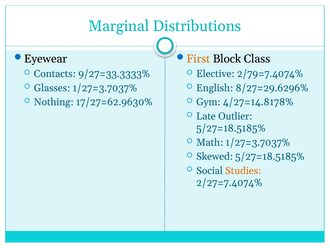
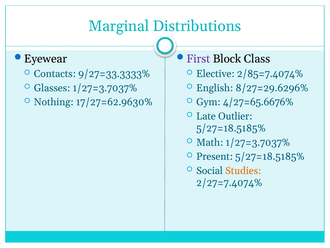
First colour: orange -> purple (198, 59)
2/79=7.4074%: 2/79=7.4074% -> 2/85=7.4074% (270, 74)
4/27=14.8178%: 4/27=14.8178% -> 4/27=65.6676% (258, 102)
Skewed: Skewed -> Present (215, 156)
